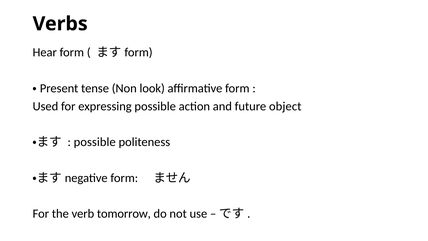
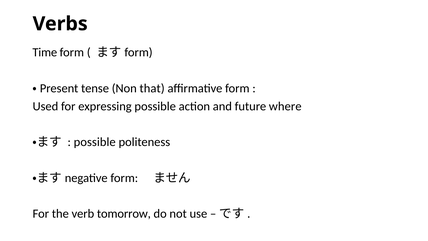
Hear: Hear -> Time (45, 52)
look: look -> that (152, 88)
object: object -> where (285, 106)
